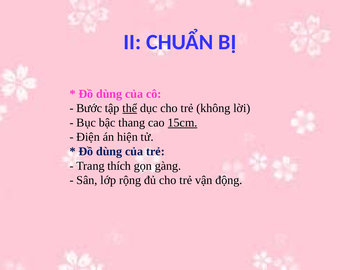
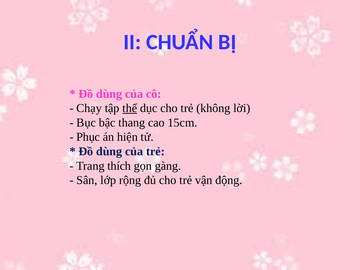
Bước: Bước -> Chạy (89, 108)
15cm underline: present -> none (183, 123)
Điện: Điện -> Phục (88, 137)
